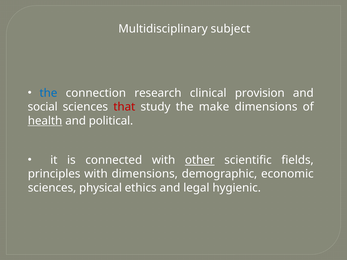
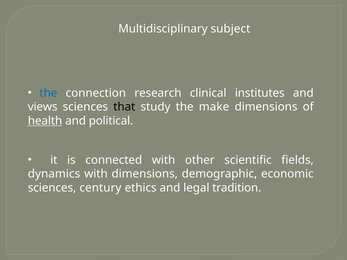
provision: provision -> institutes (260, 93)
social: social -> views (43, 107)
that colour: red -> black (124, 107)
other underline: present -> none (200, 160)
principles: principles -> dynamics (54, 174)
physical: physical -> century (100, 188)
hygienic: hygienic -> tradition (237, 188)
